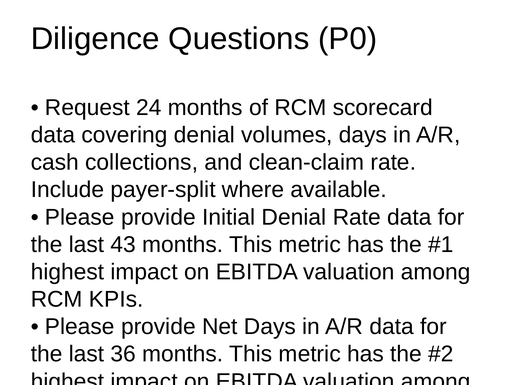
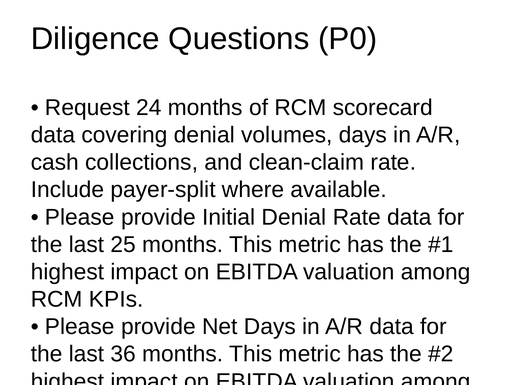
43: 43 -> 25 (123, 244)
